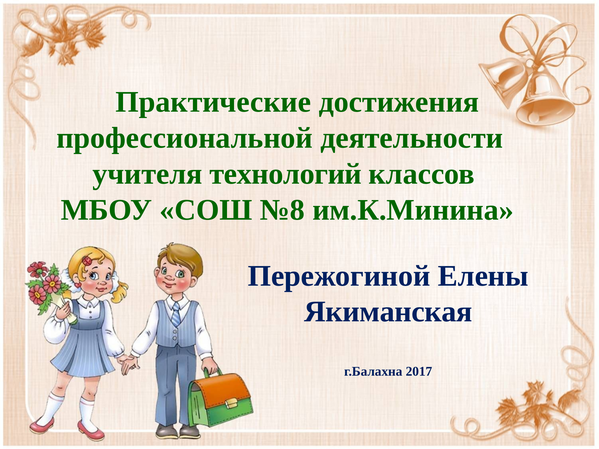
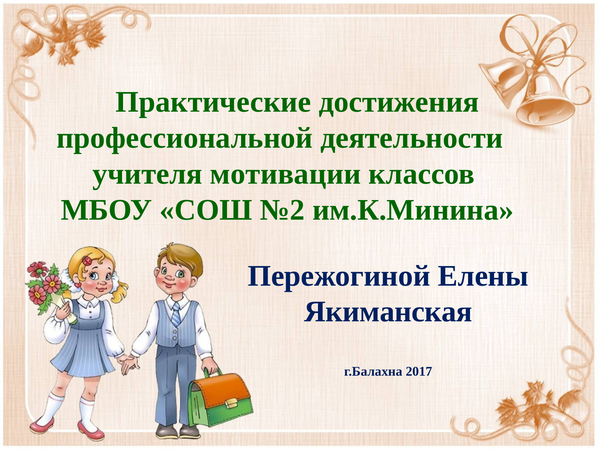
технологий: технологий -> мотивации (285, 174)
№8: №8 -> №2 (282, 210)
